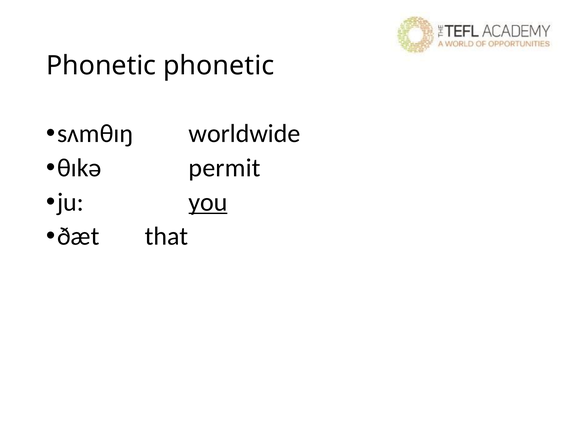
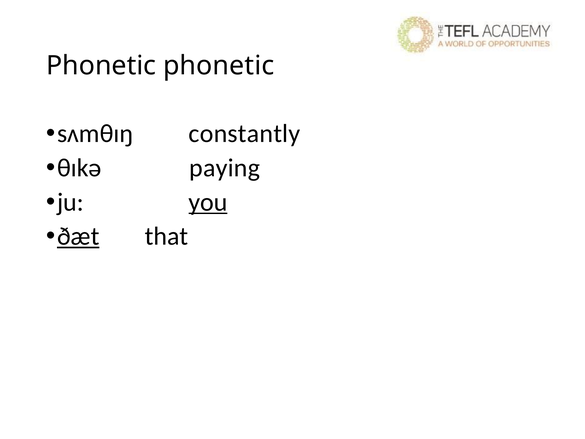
worldwide: worldwide -> constantly (244, 134)
permit: permit -> paying (225, 168)
ðæt underline: none -> present (78, 236)
